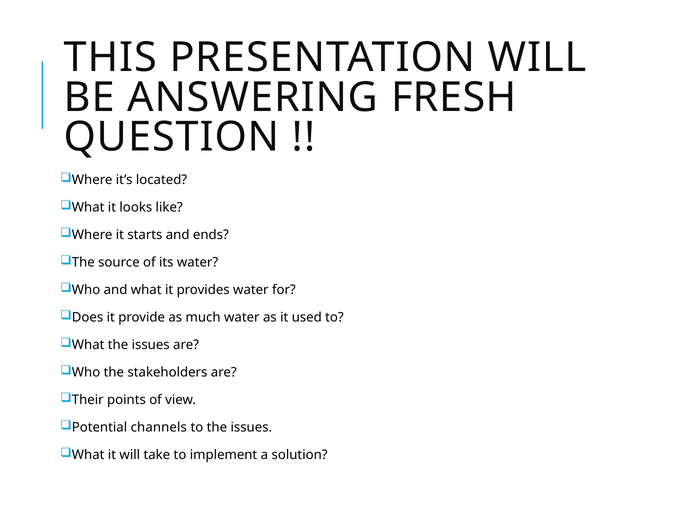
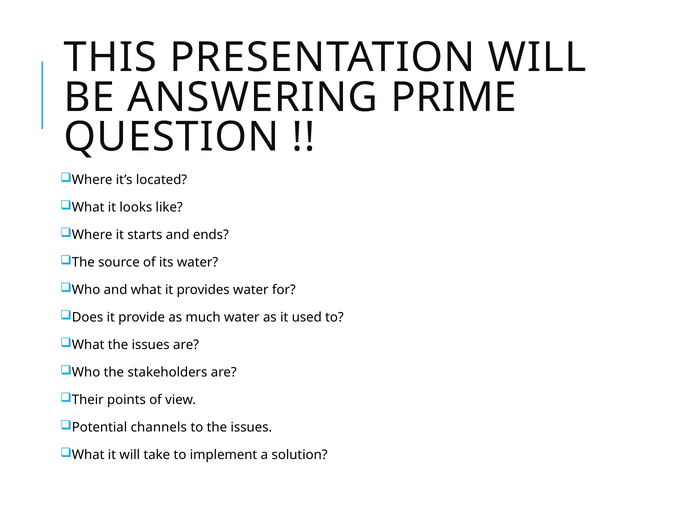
FRESH: FRESH -> PRIME (454, 97)
